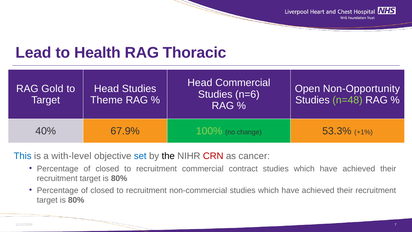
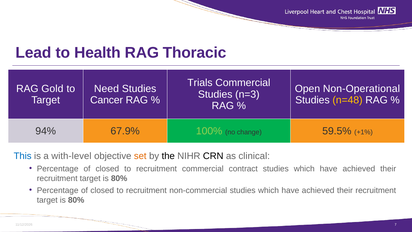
Head: Head -> Trials (200, 83)
Head: Head -> Need (106, 89)
Non-Opportunity: Non-Opportunity -> Non-Operational (361, 89)
n=6: n=6 -> n=3 (247, 94)
Theme: Theme -> Cancer (107, 100)
n=48 colour: light green -> yellow (348, 100)
40%: 40% -> 94% (46, 131)
53.3%: 53.3% -> 59.5% (337, 131)
set colour: blue -> orange (140, 156)
CRN colour: red -> black (213, 156)
cancer: cancer -> clinical (254, 156)
